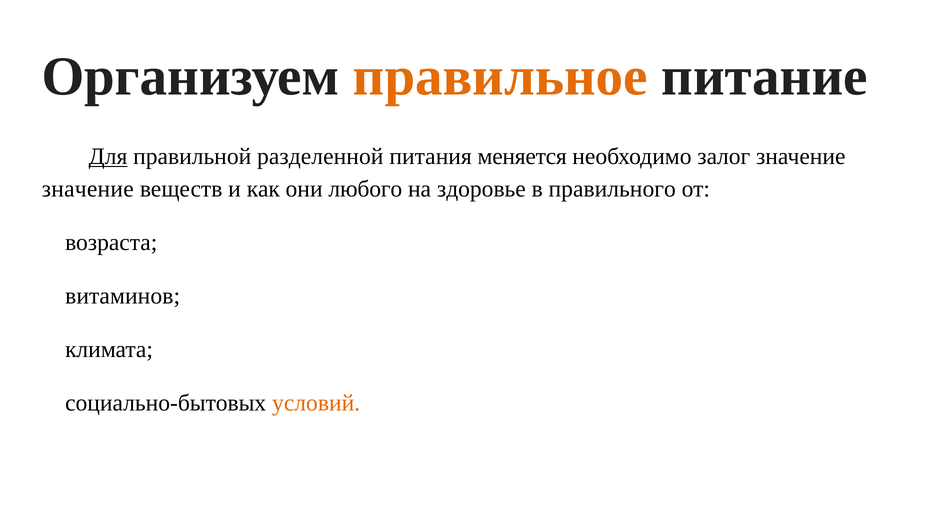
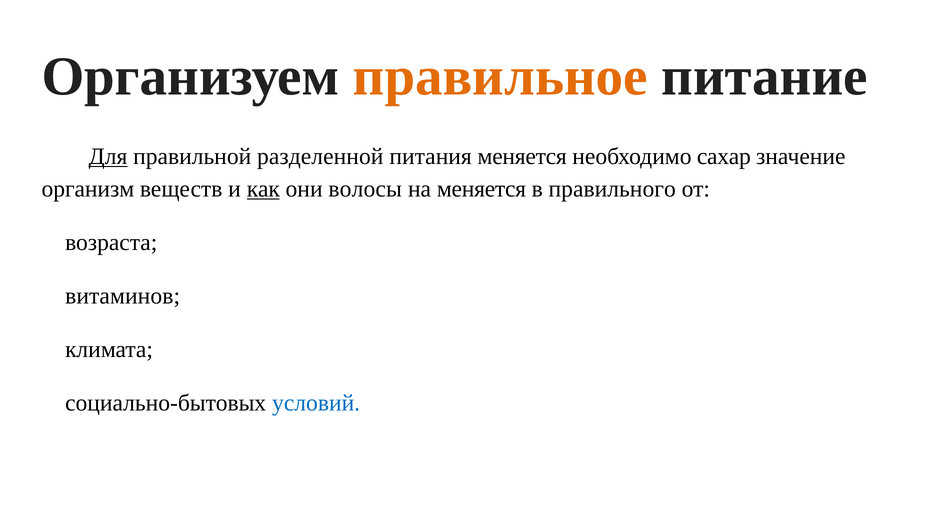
залог: залог -> сахар (724, 156)
значение: значение -> организм (88, 189)
как underline: none -> present (263, 189)
любого: любого -> волосы (365, 189)
на здоровье: здоровье -> меняется (481, 189)
условий colour: orange -> blue (316, 403)
